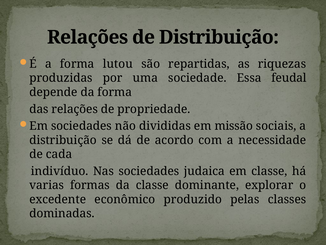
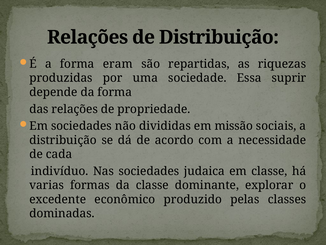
lutou: lutou -> eram (118, 64)
feudal: feudal -> suprir (289, 78)
